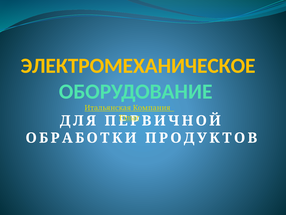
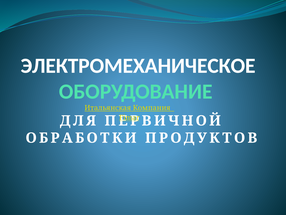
ЭЛЕКТРОМЕХАНИЧЕСКОЕ colour: yellow -> white (138, 66)
